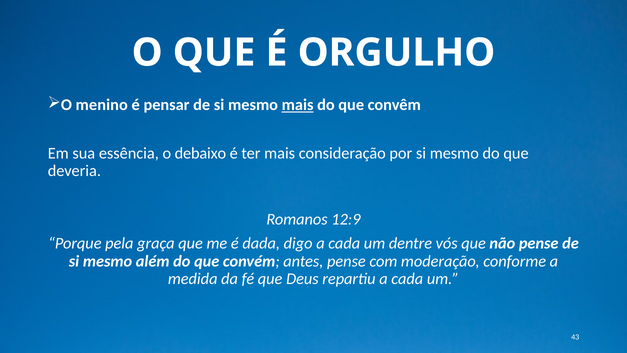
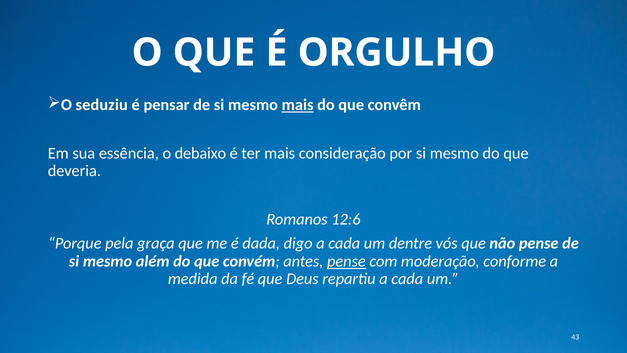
menino: menino -> seduziu (102, 105)
12:9: 12:9 -> 12:6 (346, 219)
pense underline: none -> present (346, 261)
